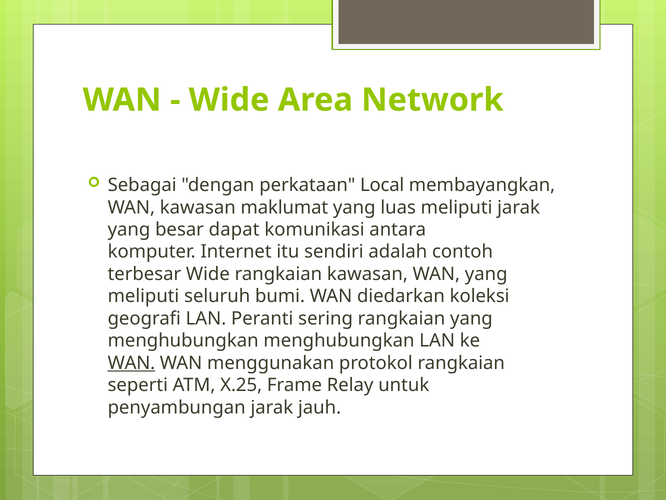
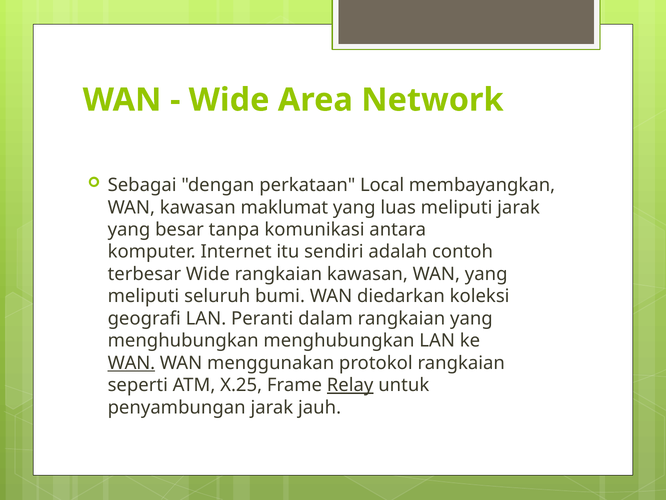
dapat: dapat -> tanpa (234, 229)
sering: sering -> dalam (326, 318)
Relay underline: none -> present (350, 385)
